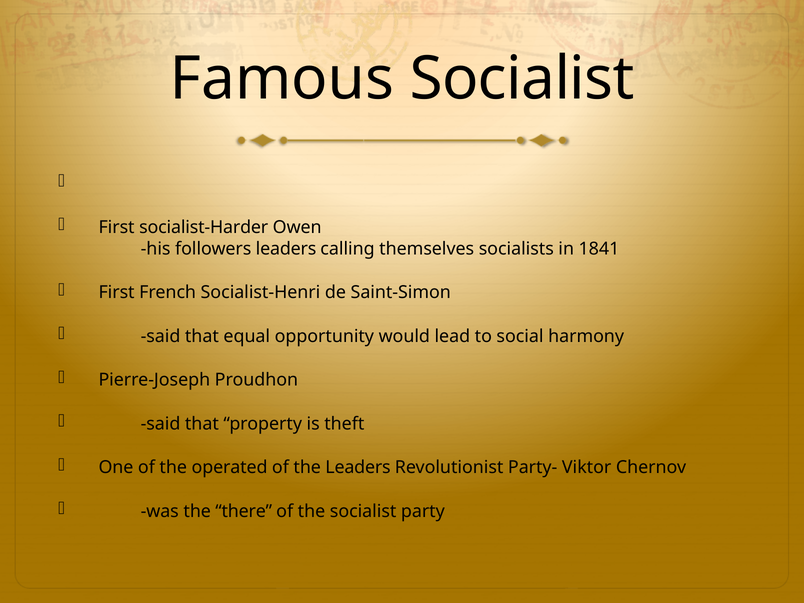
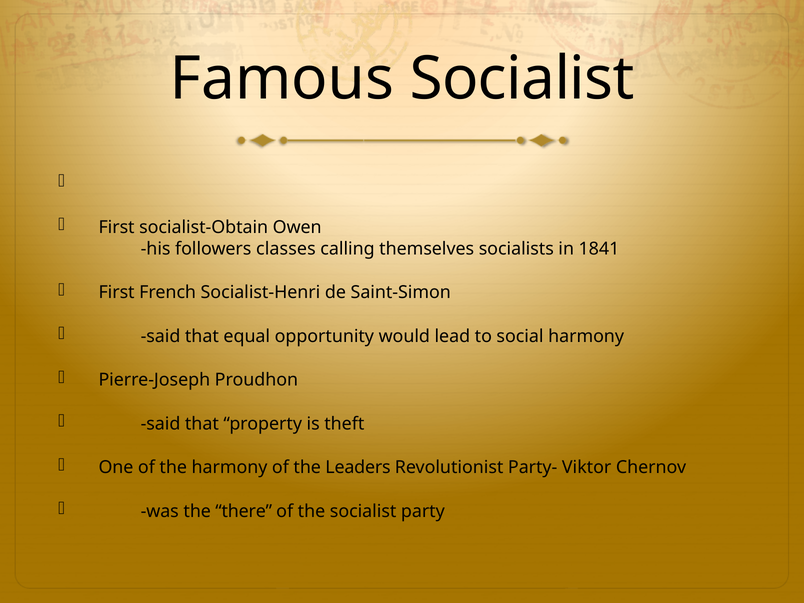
socialist-Harder: socialist-Harder -> socialist-Obtain (204, 227)
followers leaders: leaders -> classes (286, 249)
the operated: operated -> harmony (230, 468)
